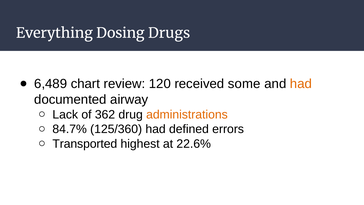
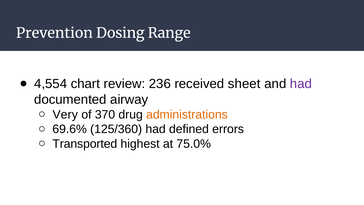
Everything: Everything -> Prevention (54, 33)
Drugs: Drugs -> Range (169, 33)
6,489: 6,489 -> 4,554 (51, 84)
120: 120 -> 236 (160, 84)
some: some -> sheet (244, 84)
had colour: orange -> purple (301, 84)
Lack: Lack -> Very (65, 115)
362: 362 -> 370 (105, 115)
84.7%: 84.7% -> 69.6% (70, 129)
22.6%: 22.6% -> 75.0% (194, 144)
